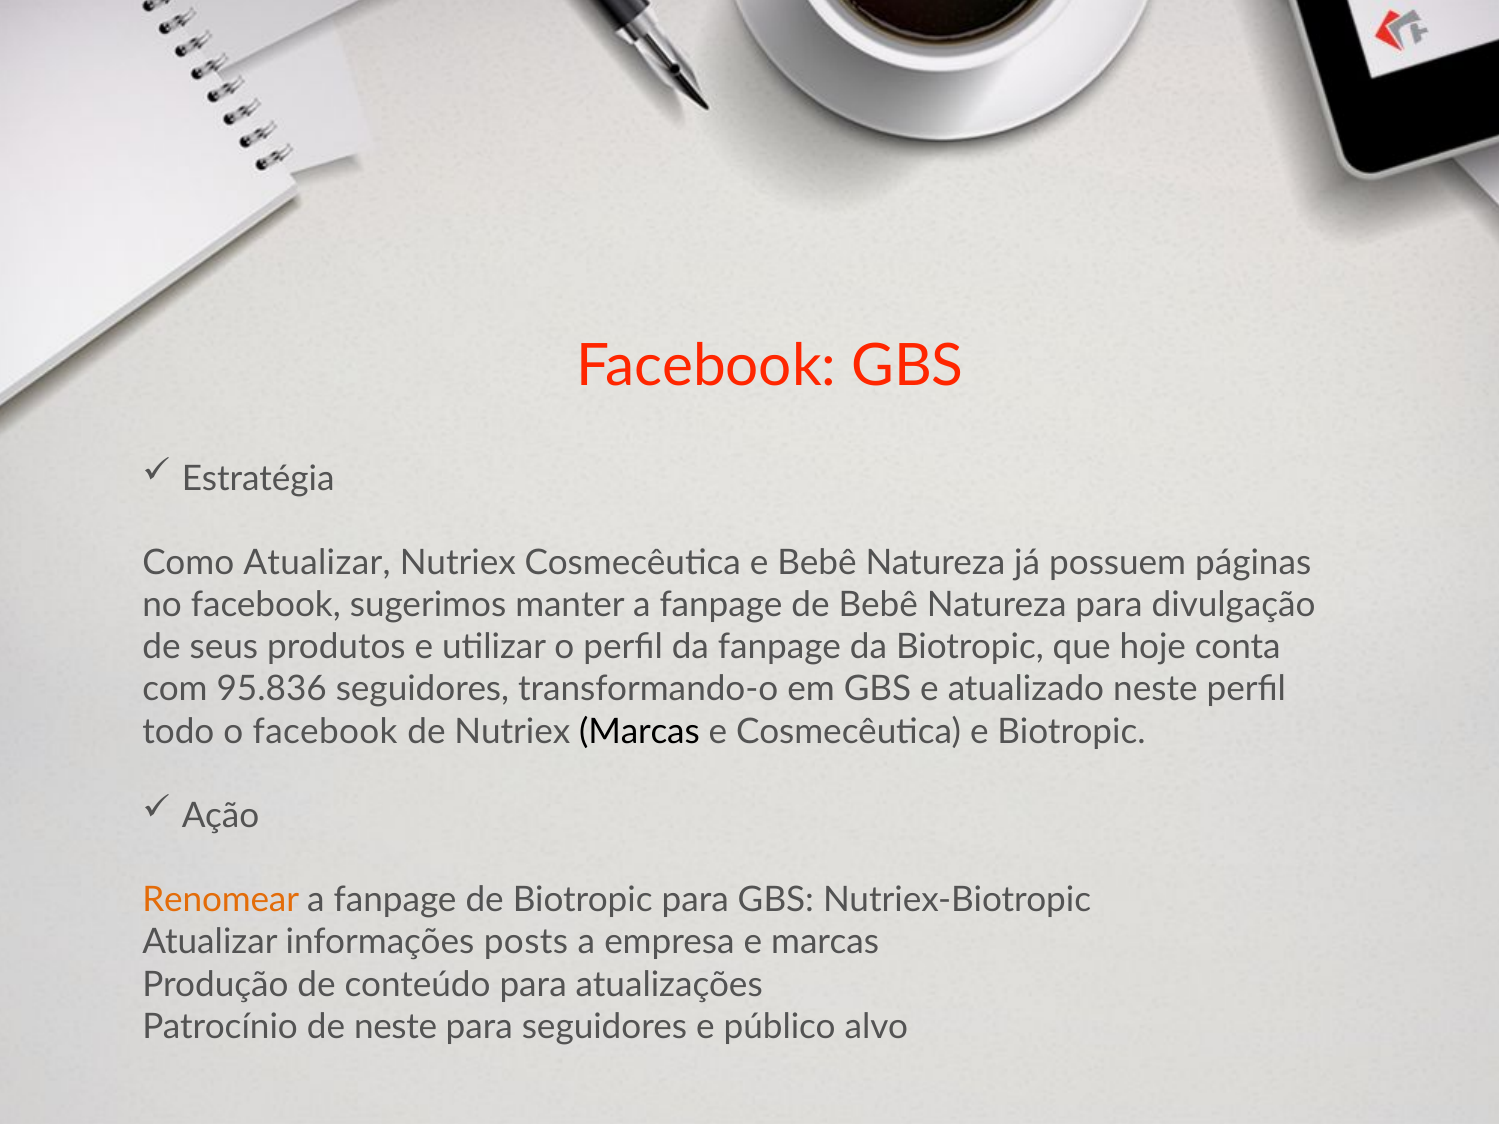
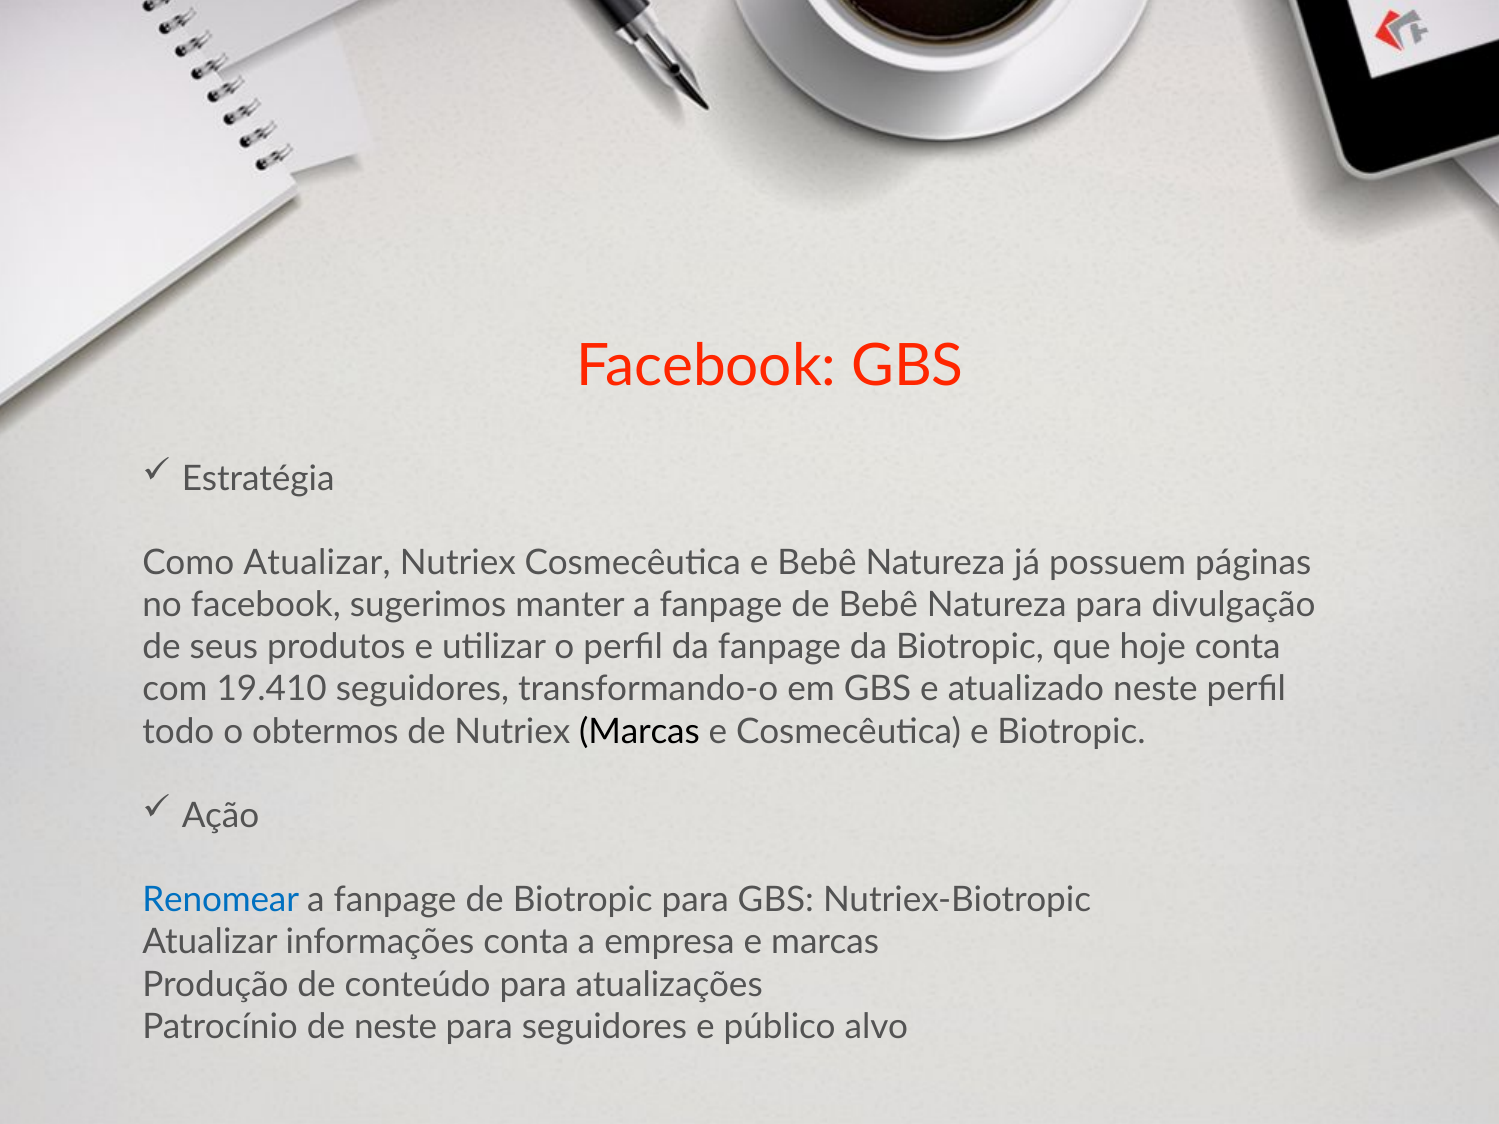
95.836: 95.836 -> 19.410 (272, 690)
o facebook: facebook -> obtermos (325, 732)
Renomear colour: orange -> blue (221, 900)
informações posts: posts -> conta (526, 942)
